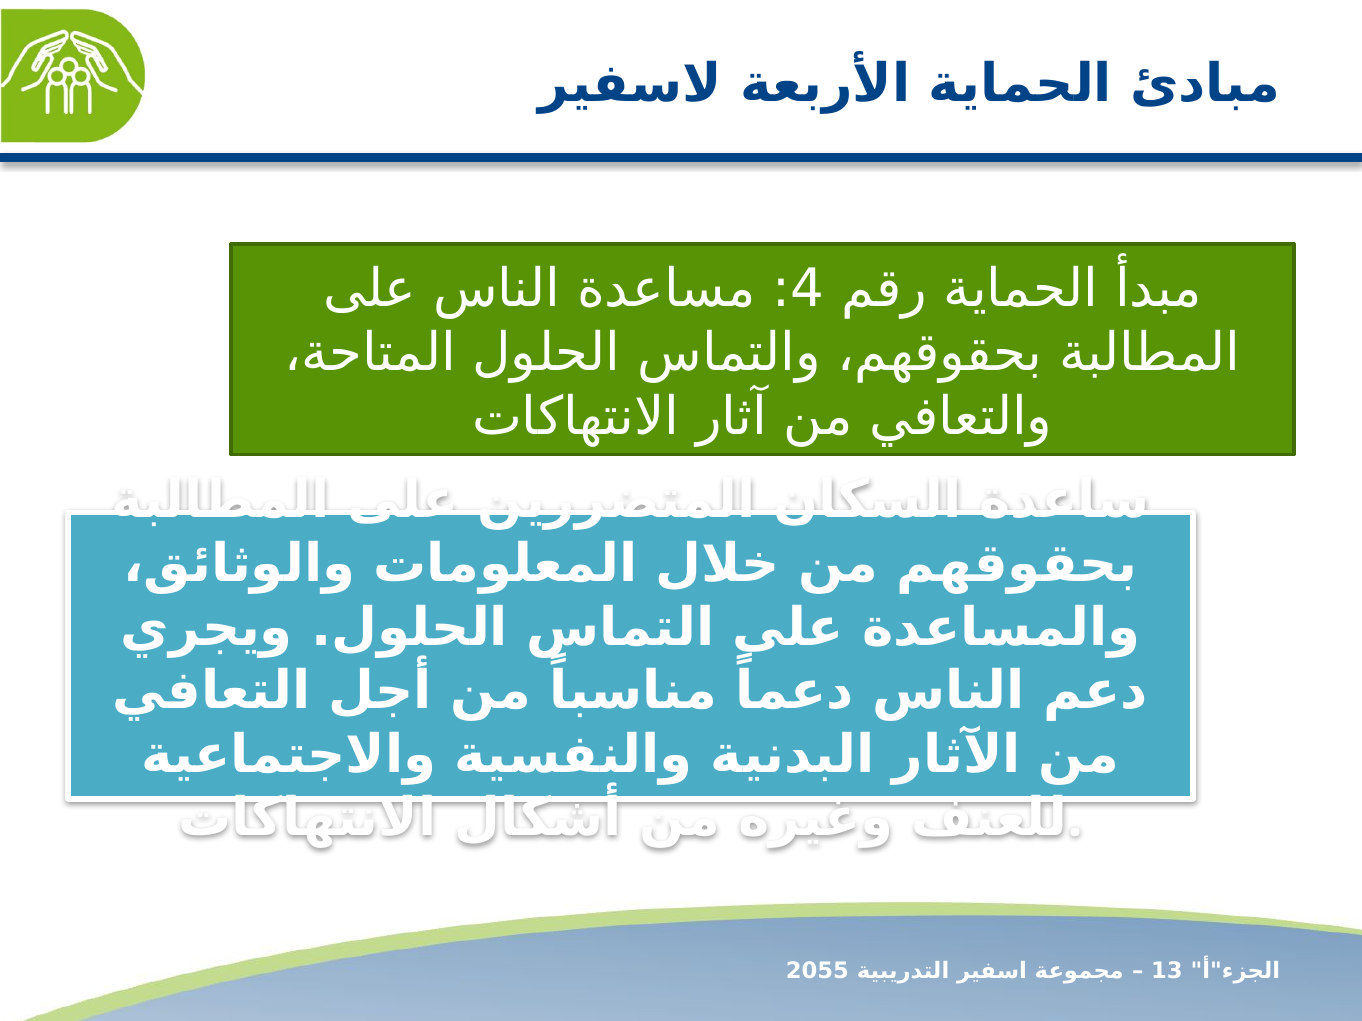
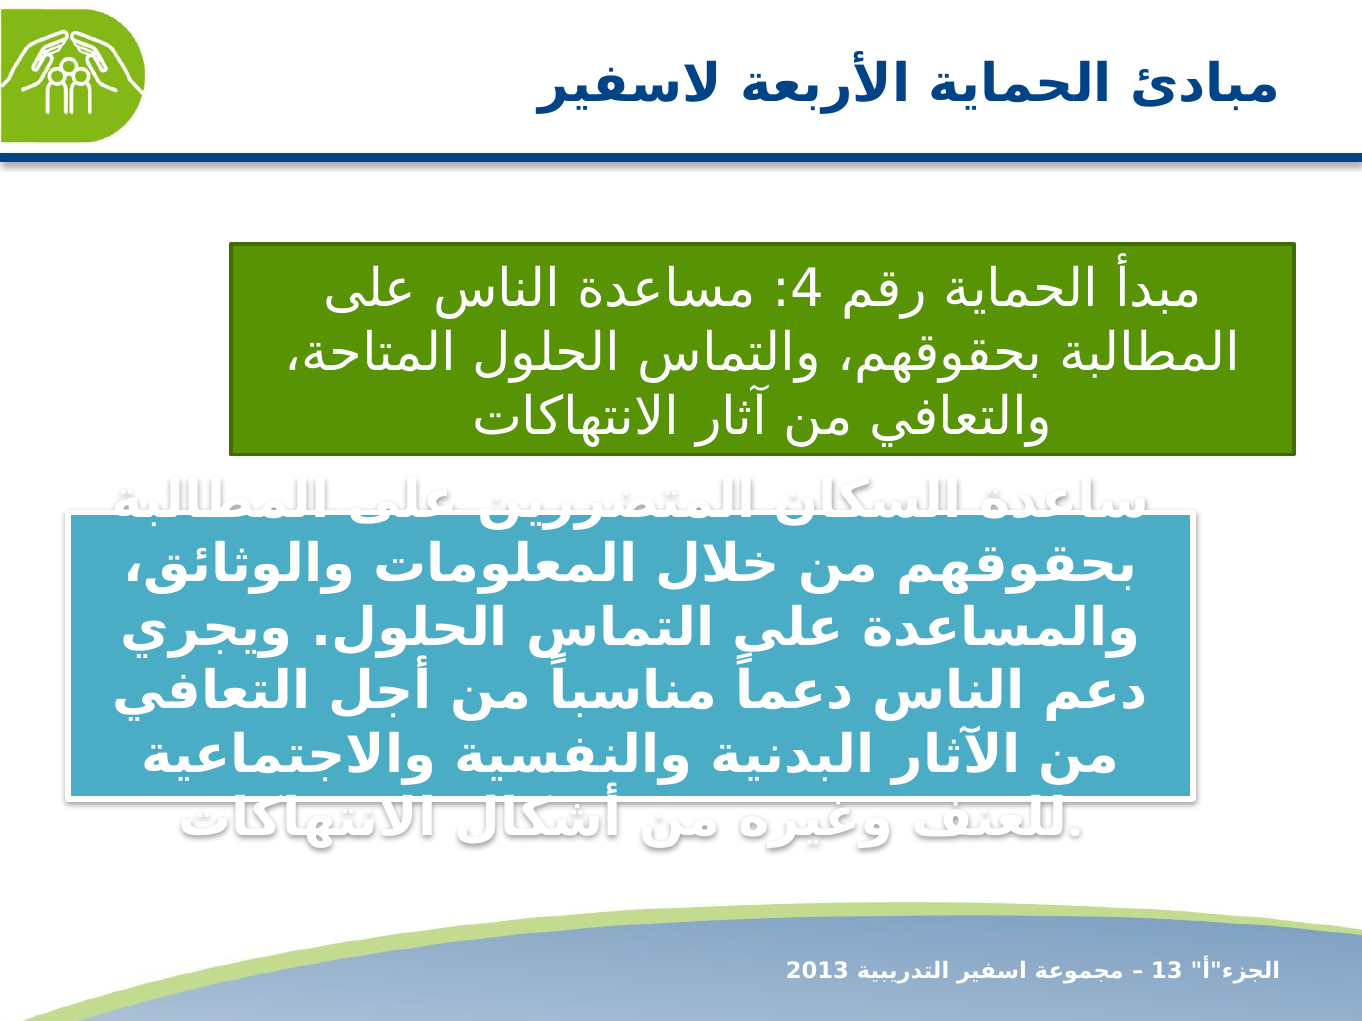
2055: 2055 -> 2013 (817, 971)
